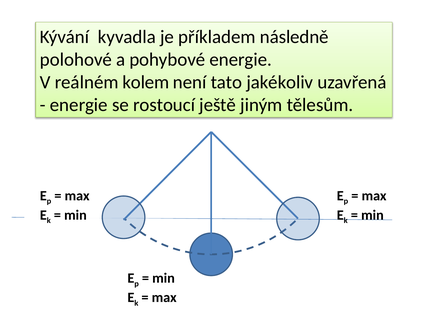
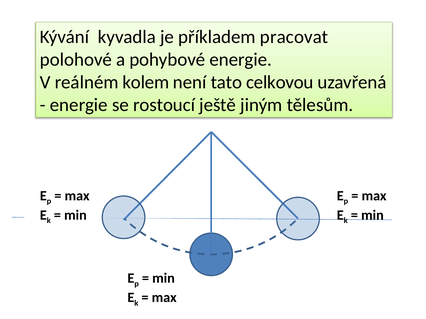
následně: následně -> pracovat (294, 37)
jakékoliv: jakékoliv -> celkovou (280, 82)
